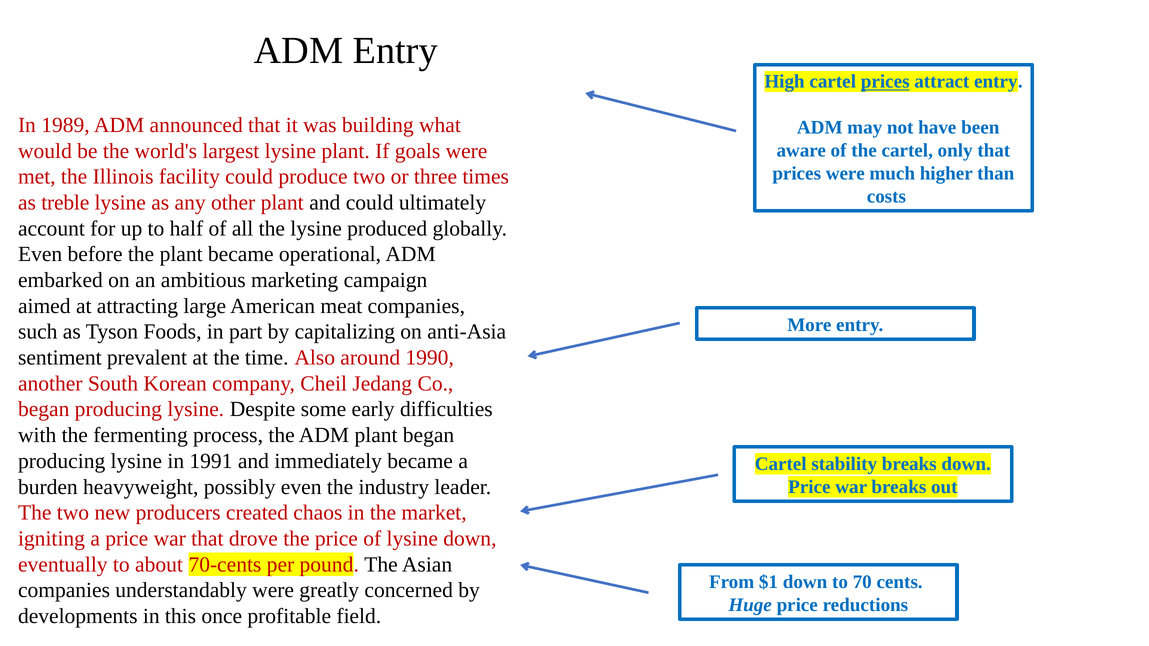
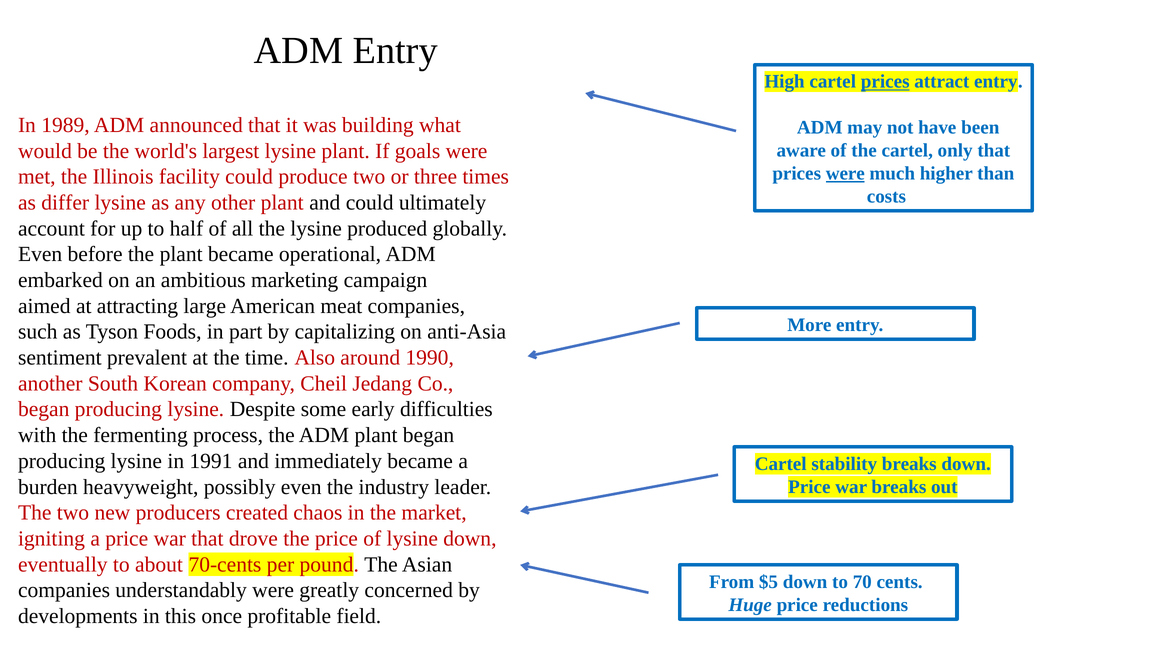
were underline: none -> present (845, 174)
treble: treble -> differ (65, 203)
$1: $1 -> $5 (769, 582)
